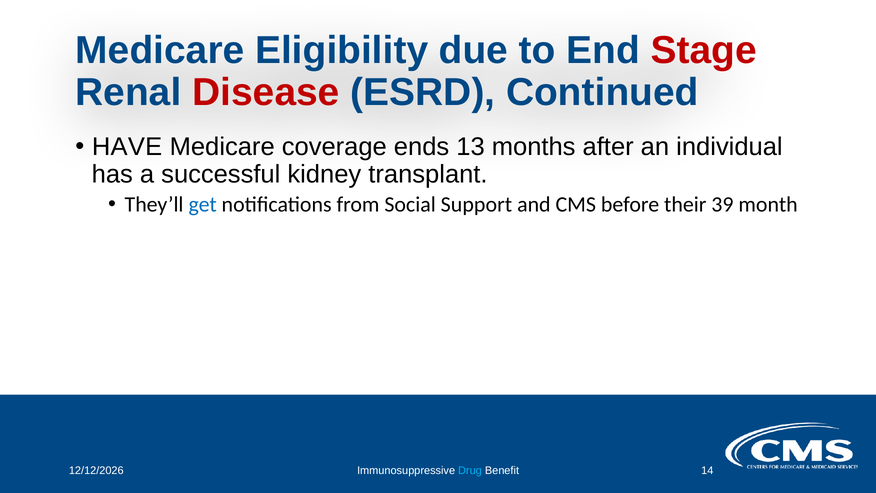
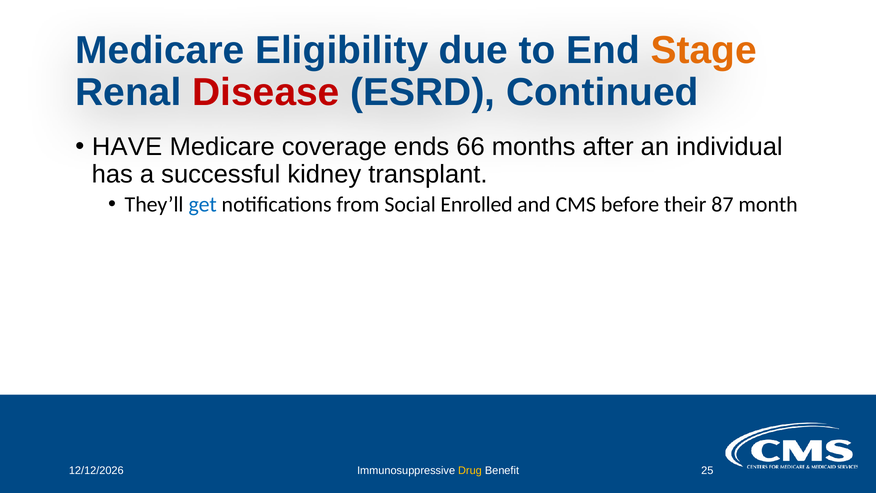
Stage colour: red -> orange (704, 50)
13: 13 -> 66 (470, 147)
Support: Support -> Enrolled (477, 204)
39: 39 -> 87 (722, 204)
Drug colour: light blue -> yellow (470, 471)
14: 14 -> 25 (707, 471)
